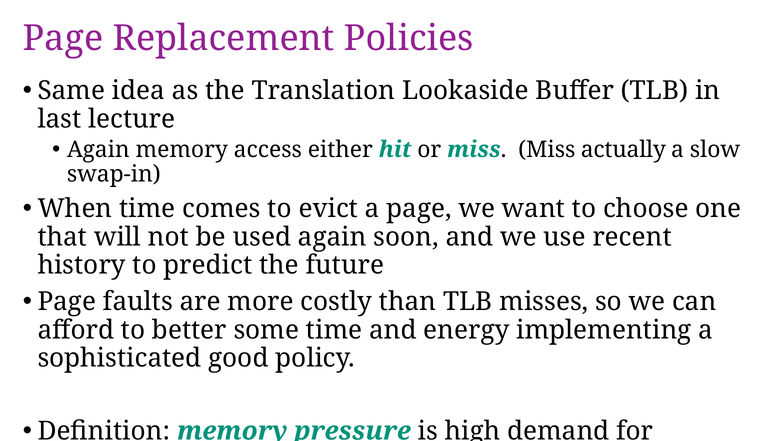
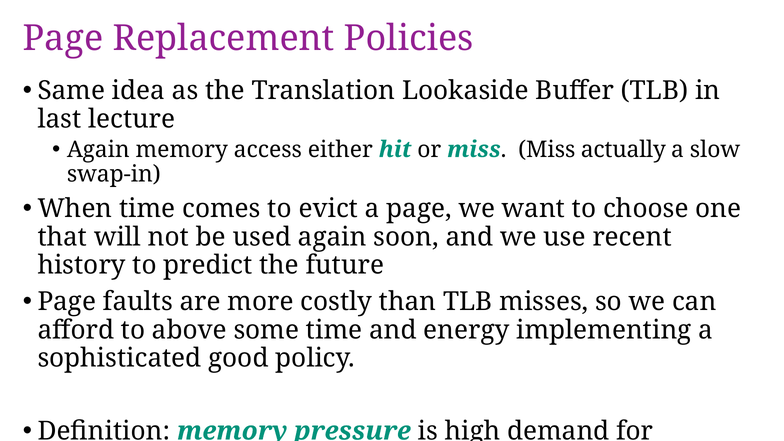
better: better -> above (189, 330)
